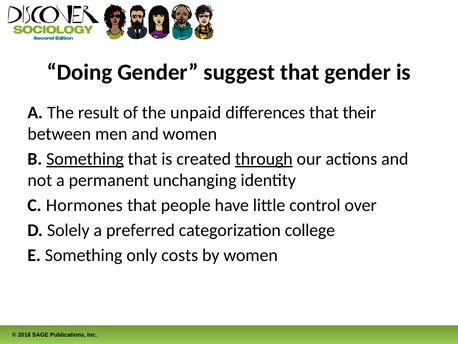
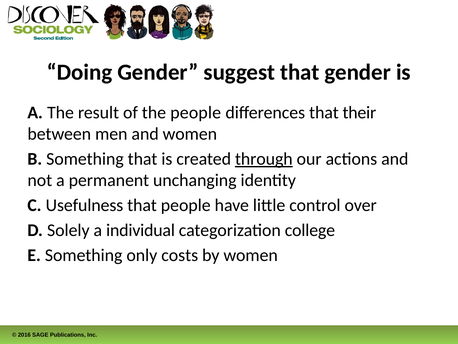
the unpaid: unpaid -> people (196, 113)
Something underline: present -> none (85, 159)
Hormones: Hormones -> Usefulness (84, 205)
preferred: preferred -> individual (141, 230)
